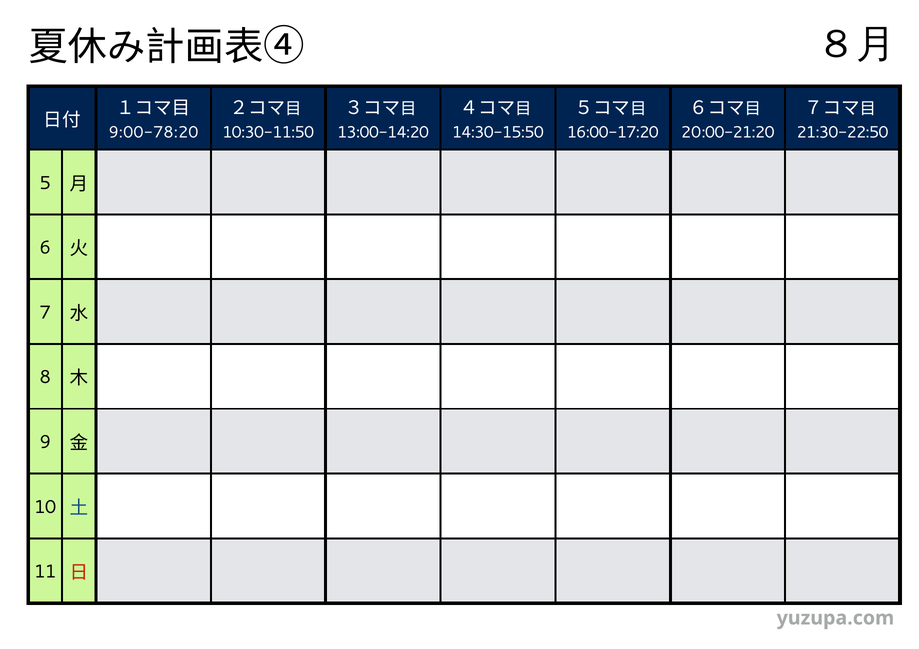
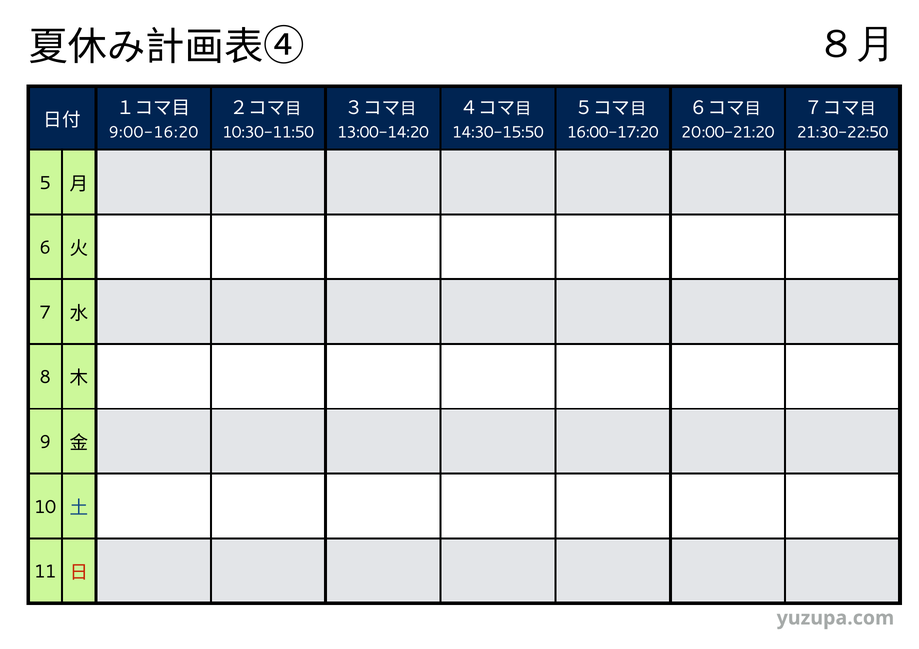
9:00-78:20: 9:00-78:20 -> 9:00-16:20 (153, 132)
